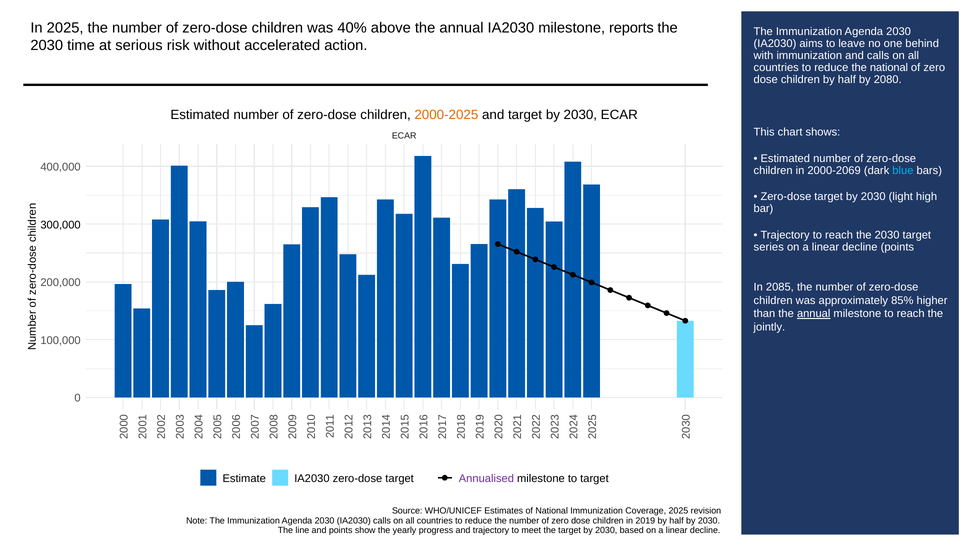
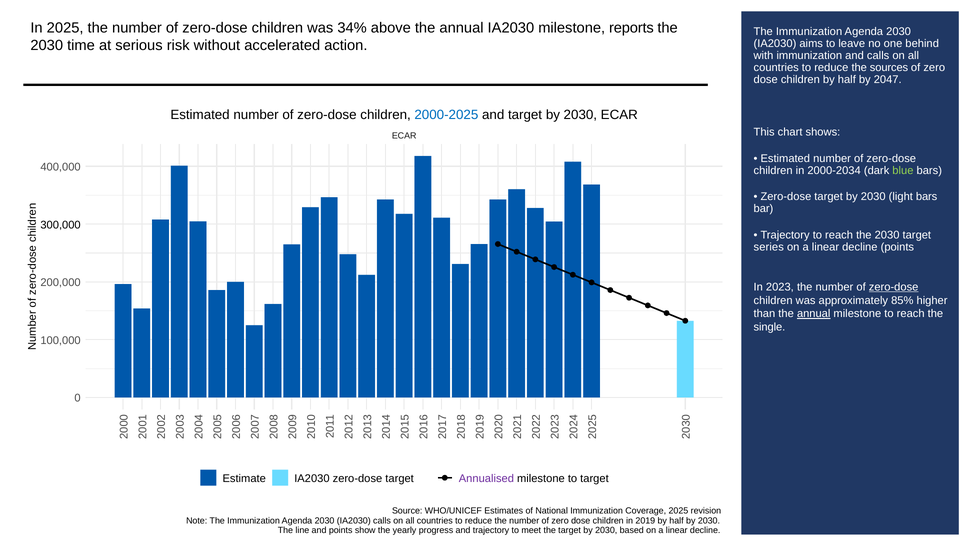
40%: 40% -> 34% (352, 28)
the national: national -> sources (889, 67)
2080: 2080 -> 2047 (888, 79)
2000-2025 colour: orange -> blue (446, 115)
2000-2069: 2000-2069 -> 2000-2034 (834, 171)
blue colour: light blue -> light green (903, 171)
light high: high -> bars (927, 197)
2085: 2085 -> 2023 (780, 287)
zero-dose underline: none -> present (894, 287)
jointly: jointly -> single (769, 327)
